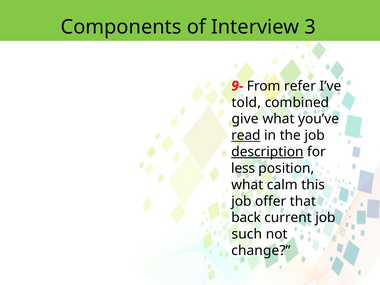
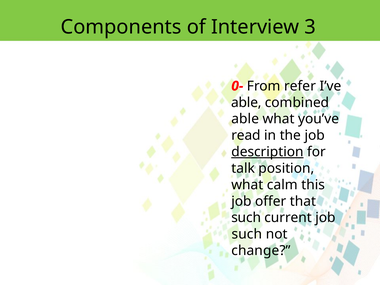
9-: 9- -> 0- (237, 86)
told: told -> able (246, 102)
give: give -> able (245, 119)
read underline: present -> none (246, 135)
less: less -> talk (243, 168)
back: back -> such (246, 218)
